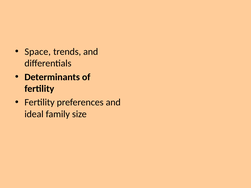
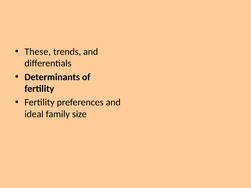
Space: Space -> These (38, 52)
